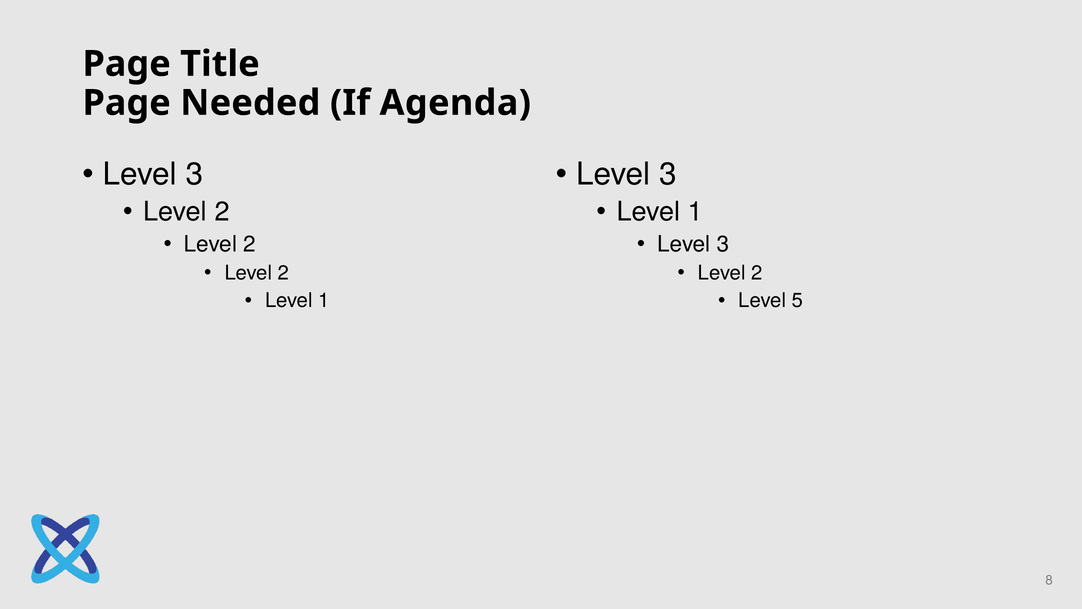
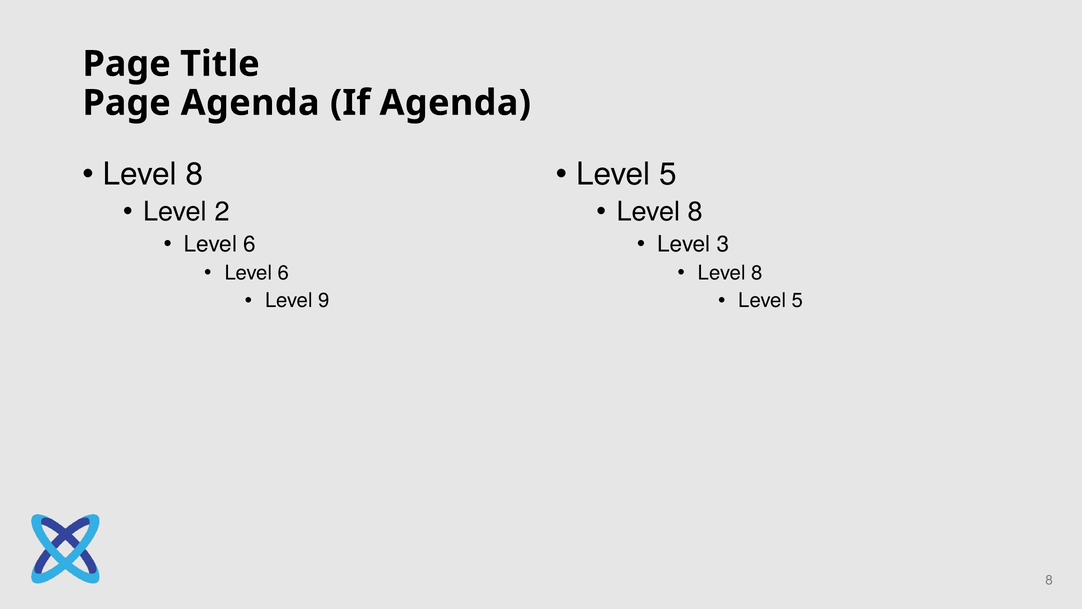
Page Needed: Needed -> Agenda (250, 103)
3: 3 -> 8 (194, 174)
3: 3 -> 5 (668, 174)
1: 1 -> 8 (695, 212)
2: 2 -> 6 (250, 244)
2: 2 -> 6 (283, 273)
2: 2 -> 8 (757, 273)
1: 1 -> 9 (324, 300)
